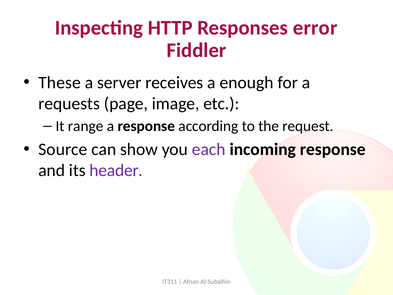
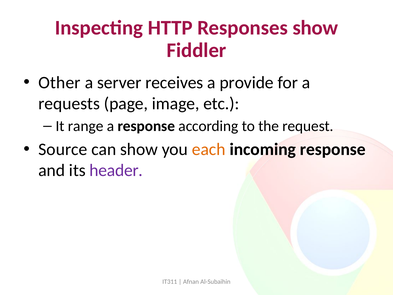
Responses error: error -> show (315, 28)
These: These -> Other (60, 82)
enough: enough -> provide (247, 82)
each colour: purple -> orange (209, 149)
